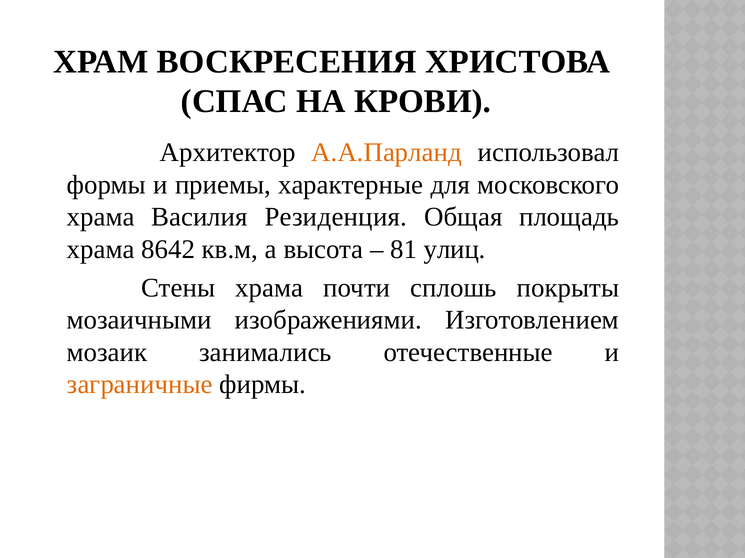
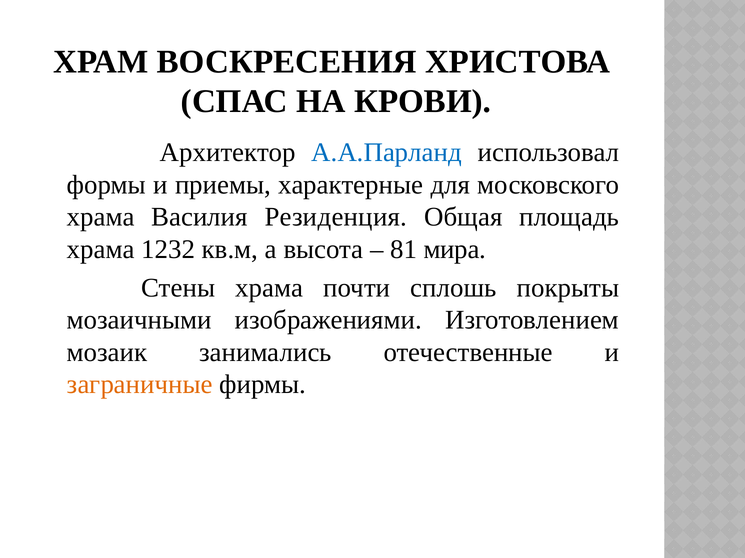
А.А.Парланд colour: orange -> blue (387, 153)
8642: 8642 -> 1232 (168, 250)
улиц: улиц -> мира (455, 250)
